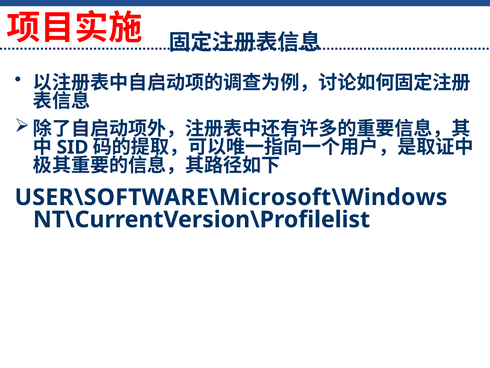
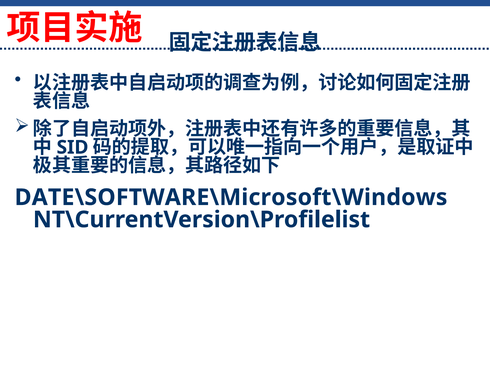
USER\SOFTWARE\Microsoft\Windows: USER\SOFTWARE\Microsoft\Windows -> DATE\SOFTWARE\Microsoft\Windows (231, 197)
